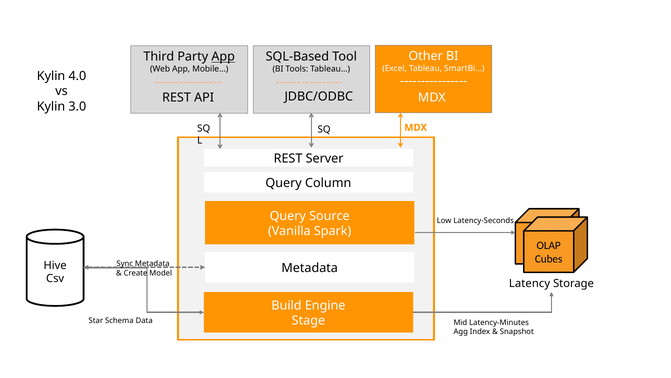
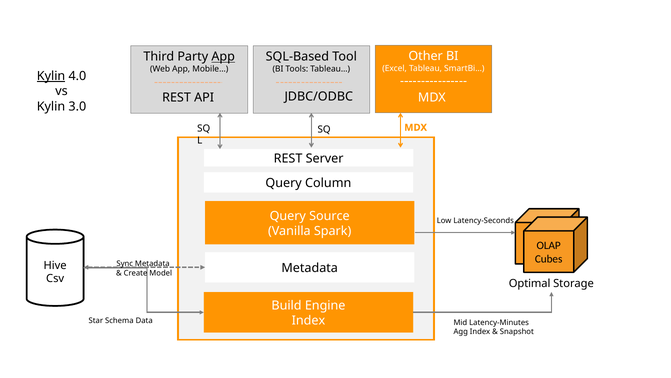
Kylin underline: none -> present (51, 76)
Latency: Latency -> Optimal (530, 283)
Stage: Stage -> Index (308, 320)
